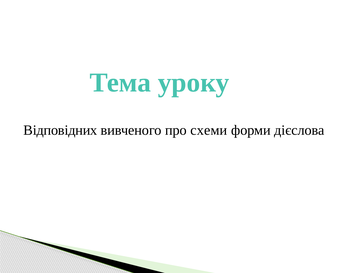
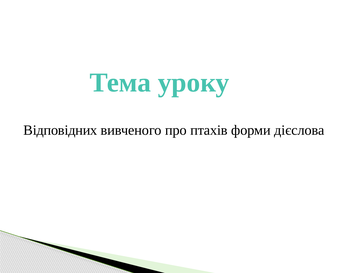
схеми: схеми -> птахів (209, 130)
